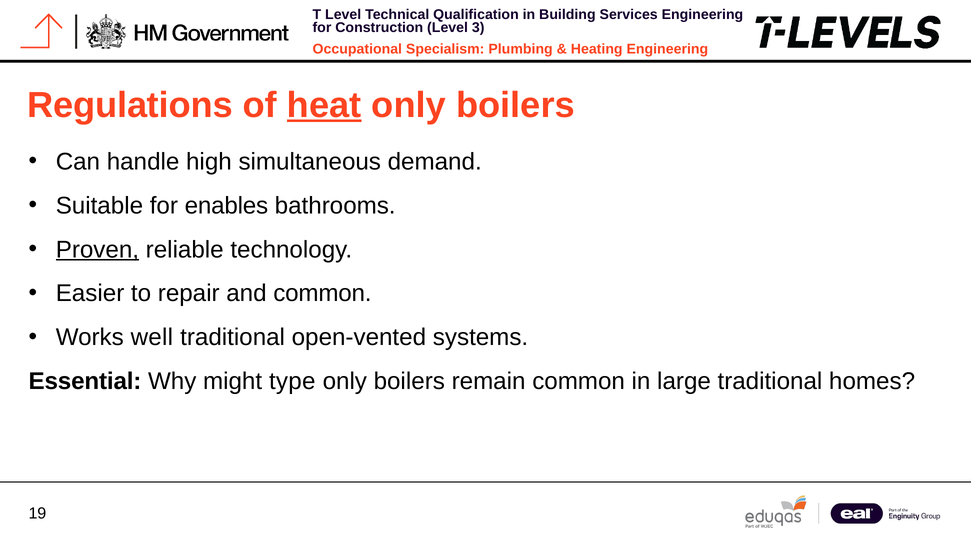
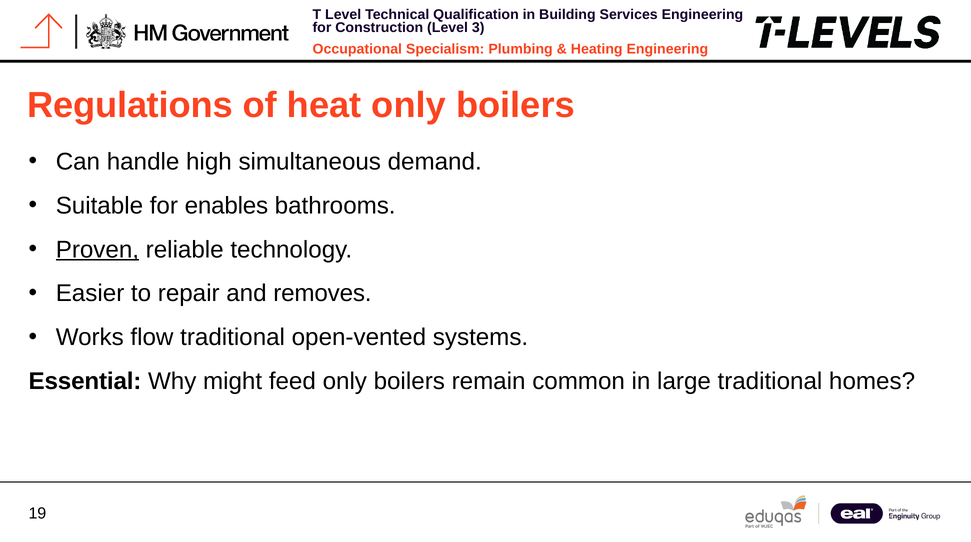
heat underline: present -> none (324, 105)
and common: common -> removes (322, 294)
well: well -> flow (152, 338)
type: type -> feed (292, 382)
